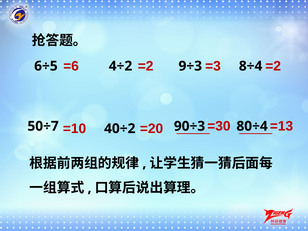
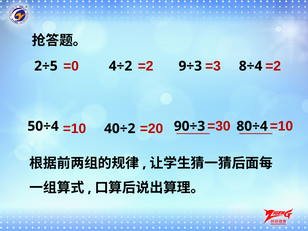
=6: =6 -> =0 (71, 66)
6÷5: 6÷5 -> 2÷5 (46, 66)
=30 =13: =13 -> =10 (281, 126)
50÷7: 50÷7 -> 50÷4 (43, 126)
